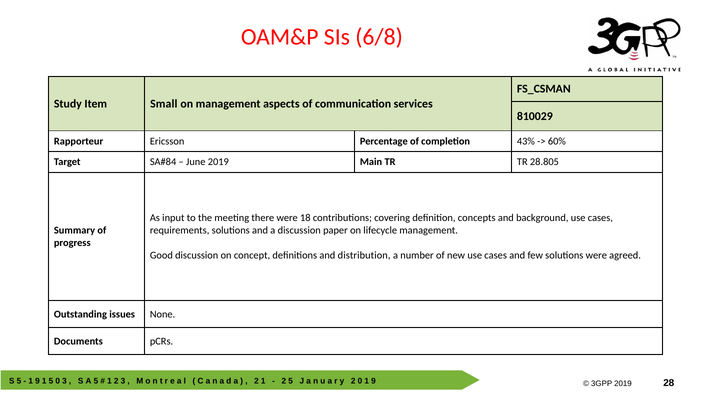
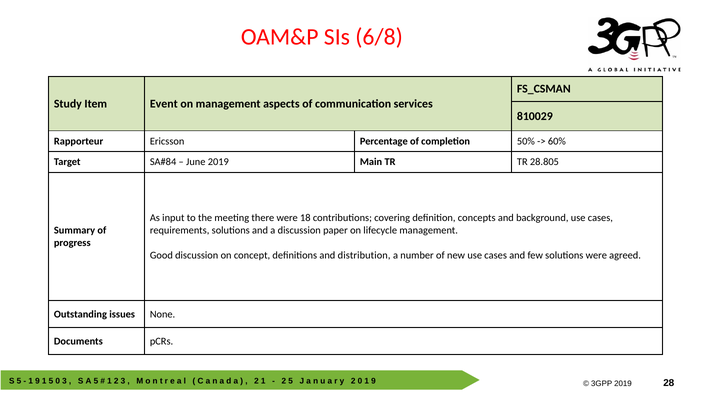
Small: Small -> Event (164, 104)
43%: 43% -> 50% (526, 141)
